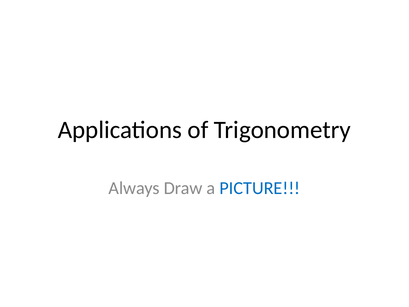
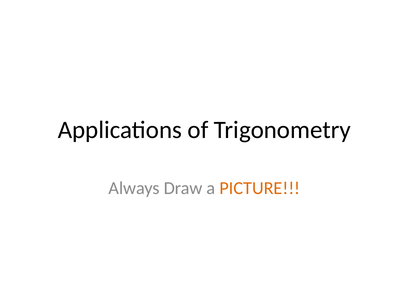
PICTURE colour: blue -> orange (260, 188)
